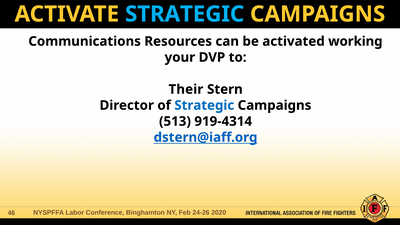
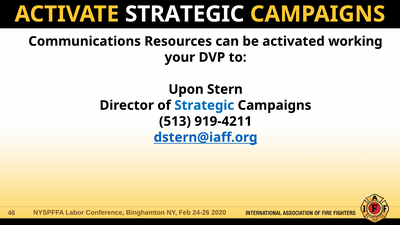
STRATEGIC colour: light blue -> white (185, 14)
Their: Their -> Upon (186, 89)
919-4314: 919-4314 -> 919-4211 (223, 121)
